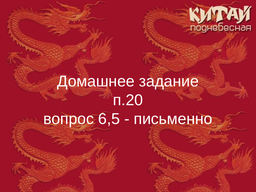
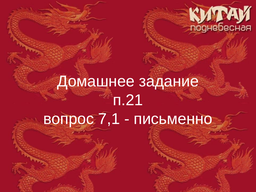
п.20: п.20 -> п.21 (128, 100)
6,5: 6,5 -> 7,1 (109, 119)
